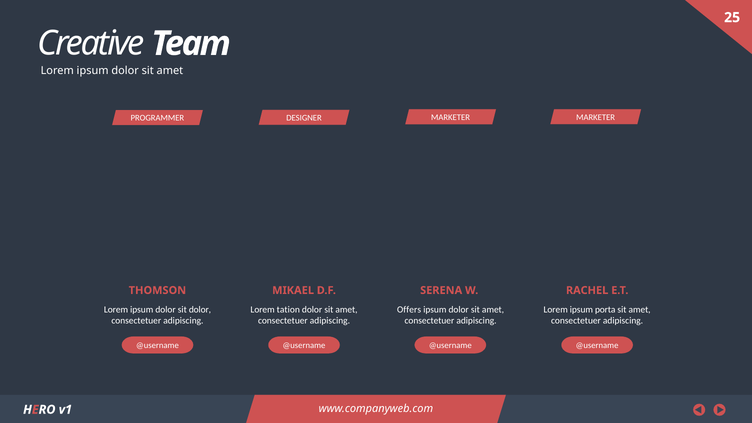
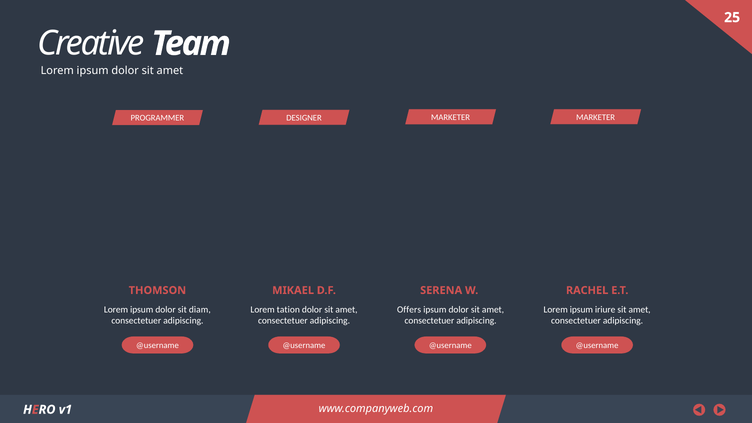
sit dolor: dolor -> diam (200, 309)
porta: porta -> iriure (605, 309)
